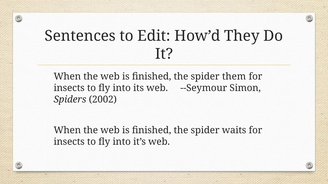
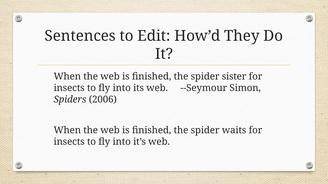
them: them -> sister (234, 77)
2002: 2002 -> 2006 (103, 100)
